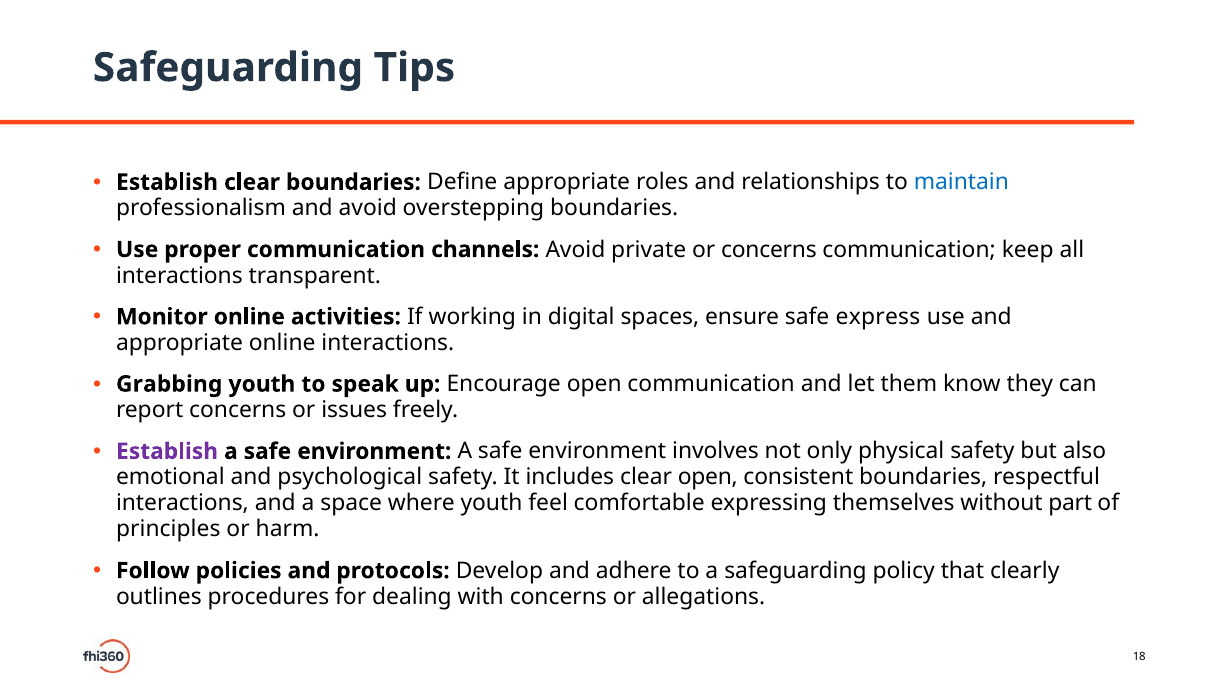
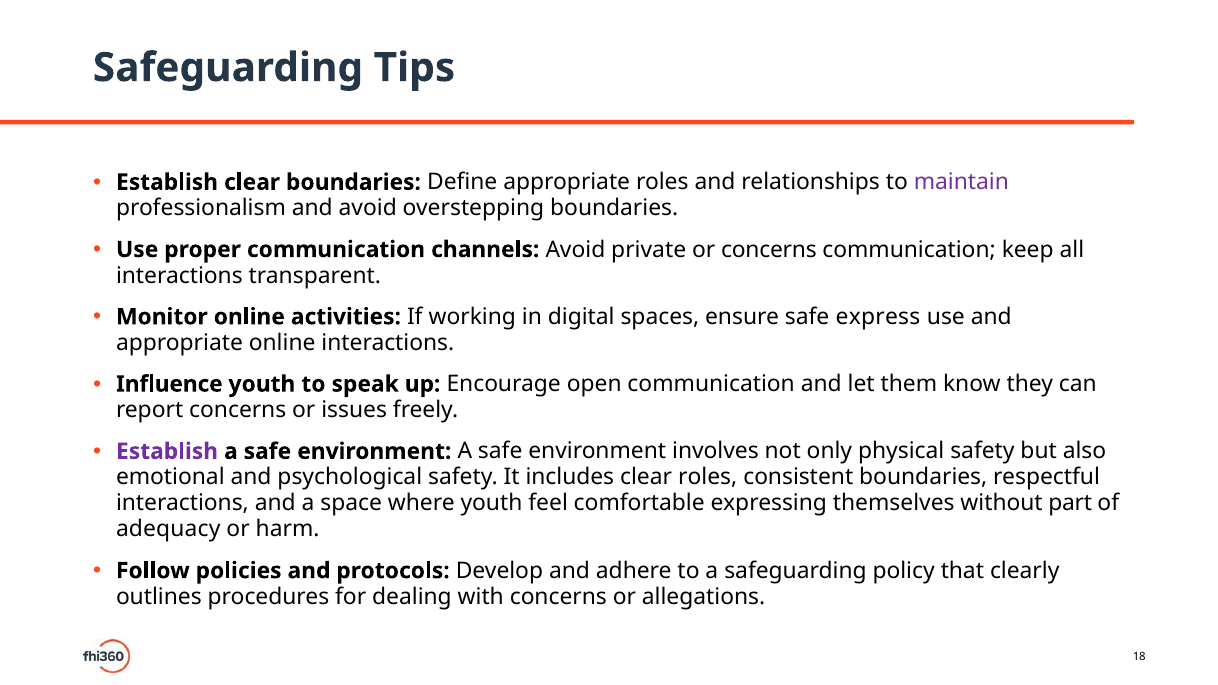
maintain colour: blue -> purple (961, 182)
Grabbing: Grabbing -> Influence (169, 384)
clear open: open -> roles (708, 477)
principles: principles -> adequacy (168, 530)
